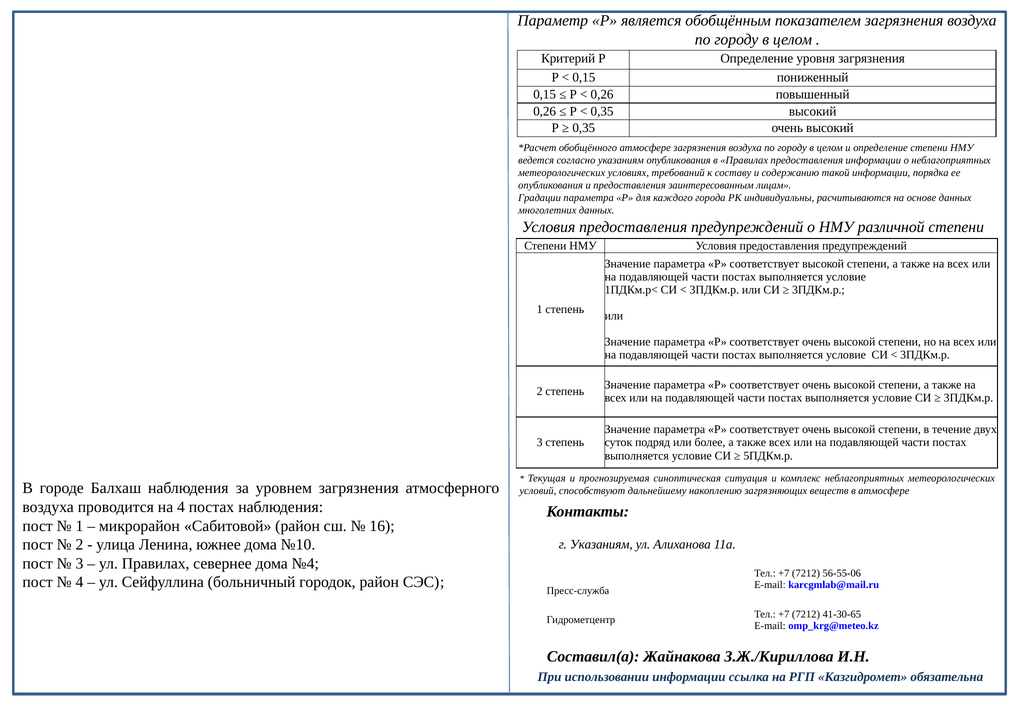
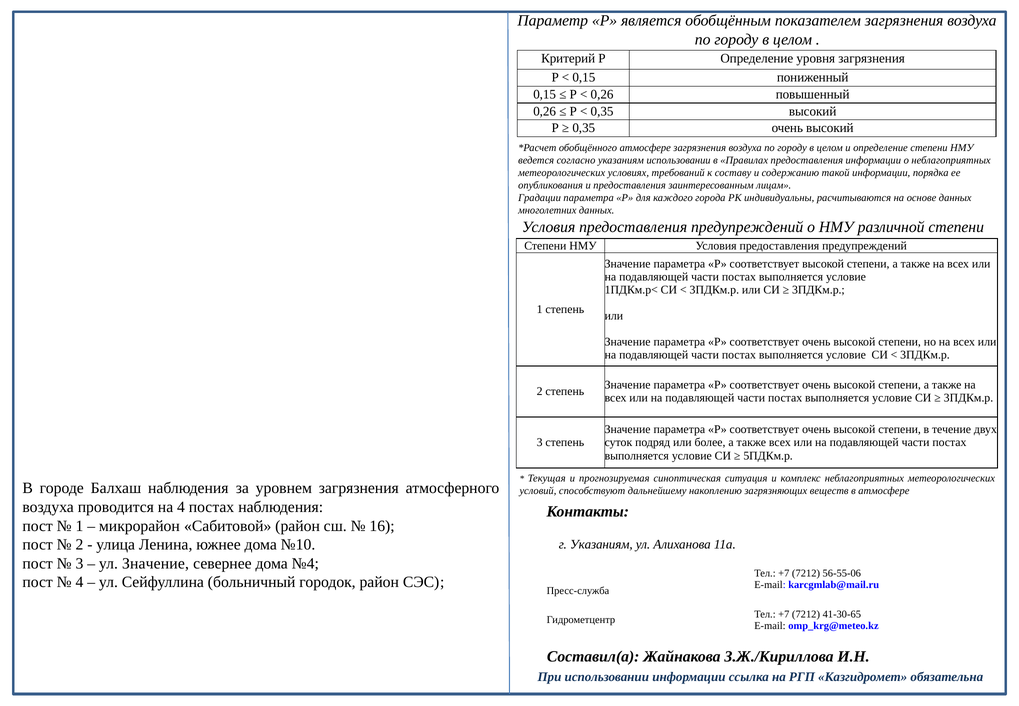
указаниям опубликования: опубликования -> использовании (679, 160)
ул Правилах: Правилах -> Значение (156, 563)
